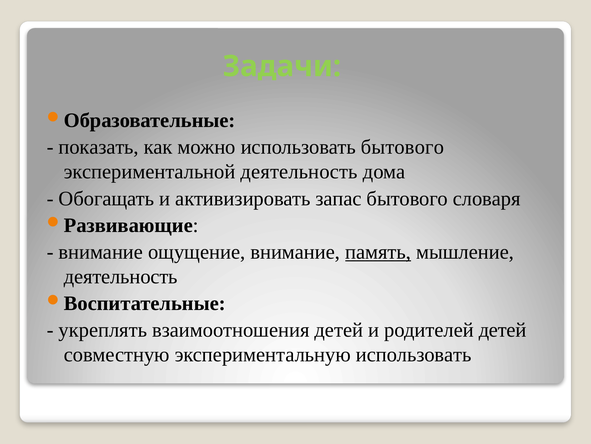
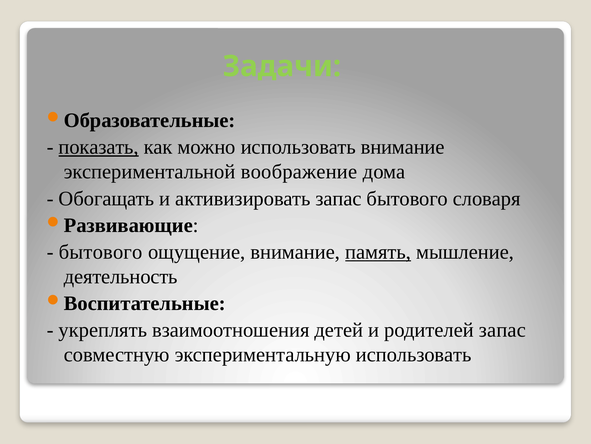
показать underline: none -> present (99, 147)
использовать бытового: бытового -> внимание (403, 147)
экспериментальной деятельность: деятельность -> воображение (299, 172)
внимание: внимание -> бытового (101, 252)
родителей детей: детей -> запас (502, 329)
